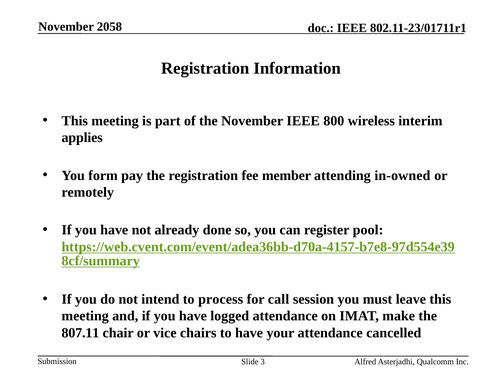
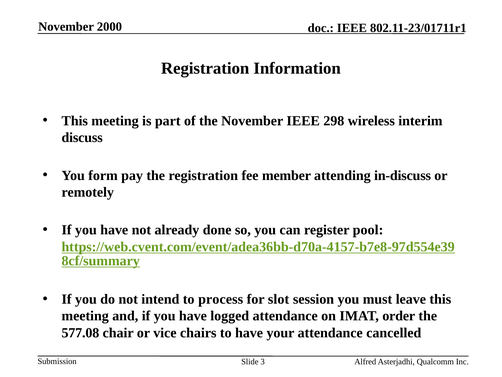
2058: 2058 -> 2000 (109, 27)
800: 800 -> 298 (334, 121)
applies: applies -> discuss (82, 137)
in-owned: in-owned -> in-discuss (403, 175)
call: call -> slot (279, 299)
make: make -> order (399, 316)
807.11: 807.11 -> 577.08 (80, 332)
